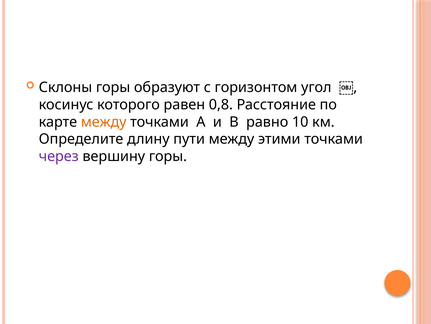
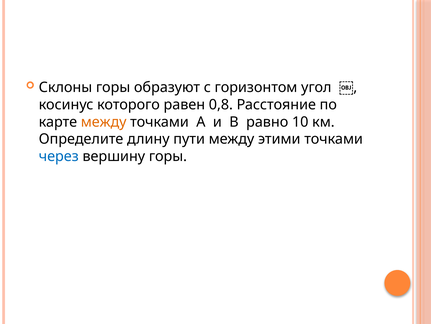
через colour: purple -> blue (59, 156)
